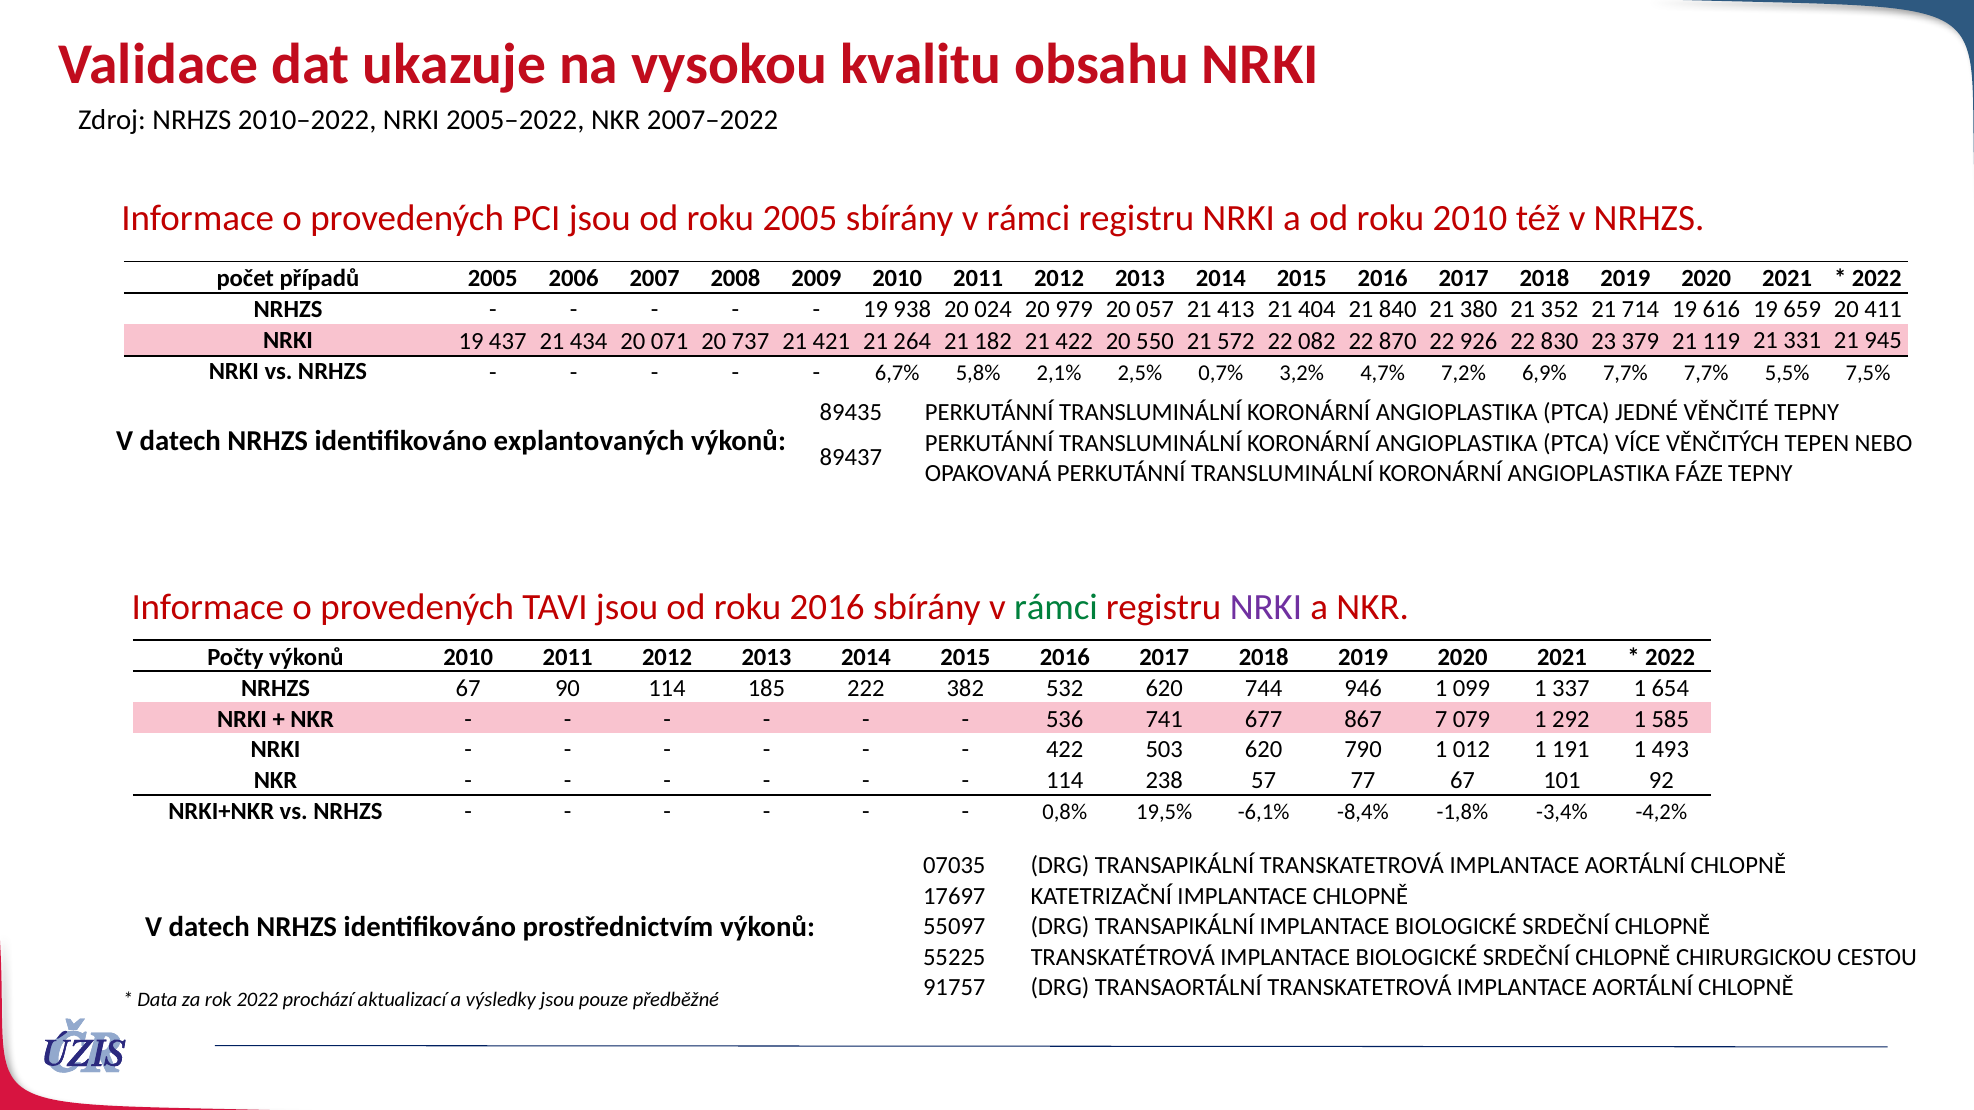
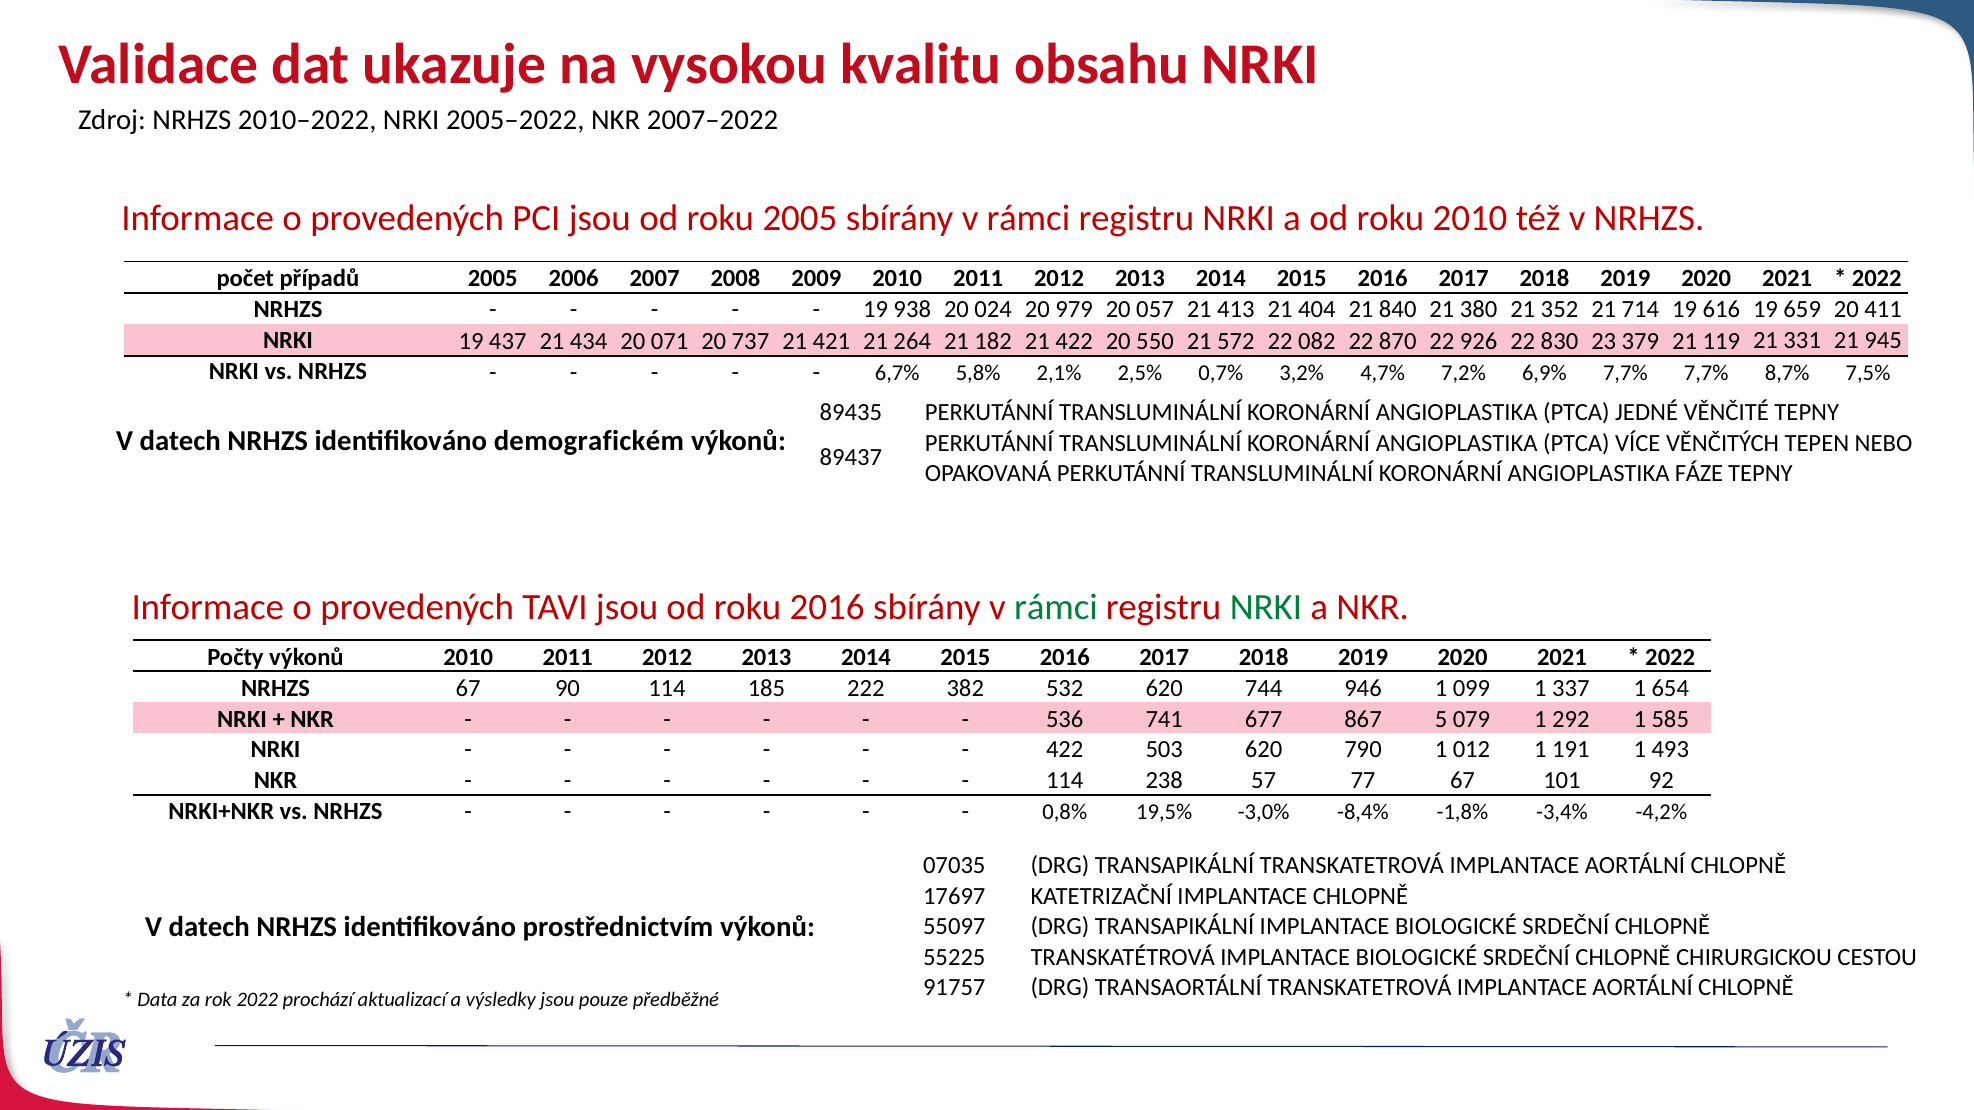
5,5%: 5,5% -> 8,7% (1787, 374)
explantovaných: explantovaných -> demografickém (589, 441)
NRKI colour: purple -> green (1266, 607)
7: 7 -> 5 (1441, 719)
-6,1%: -6,1% -> -3,0% (1264, 813)
